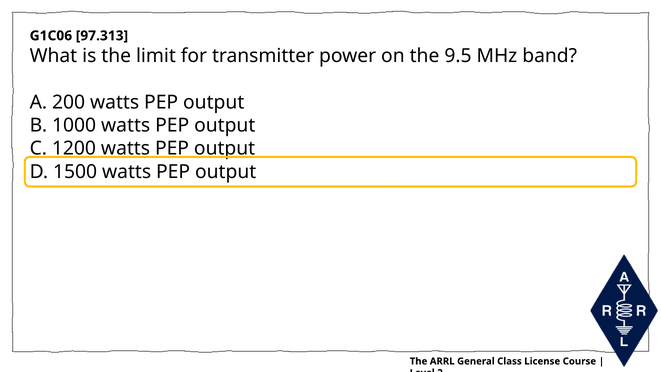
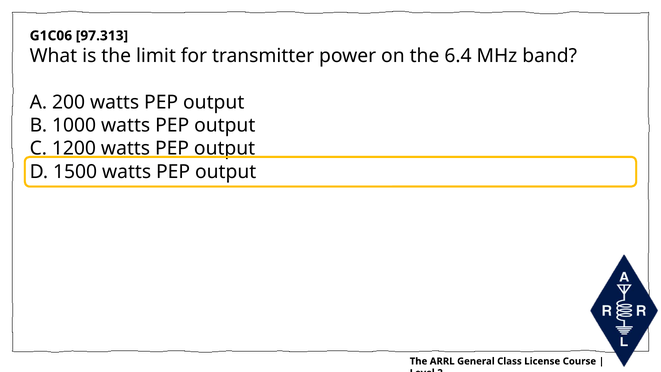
9.5: 9.5 -> 6.4 (458, 56)
